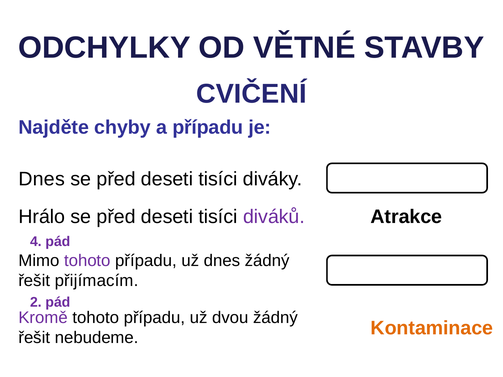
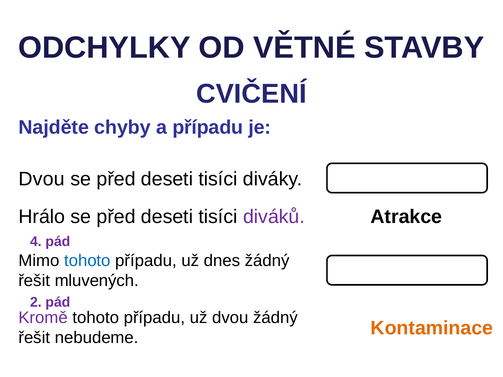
Dnes: Dnes -> Dvou (42, 179)
tohoto colour: purple -> blue (87, 261)
přijímacím: přijímacím -> mluvených (97, 281)
